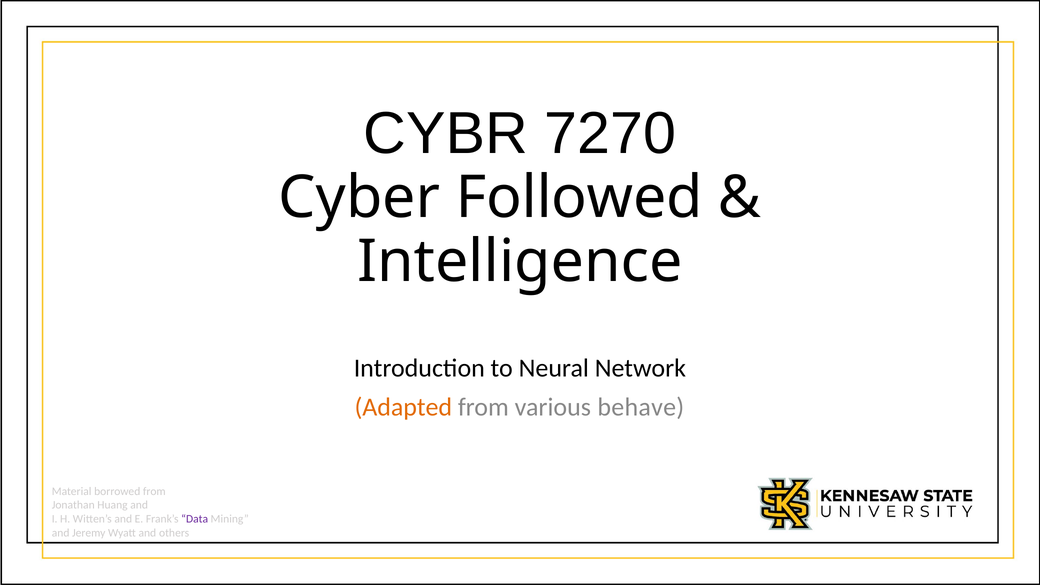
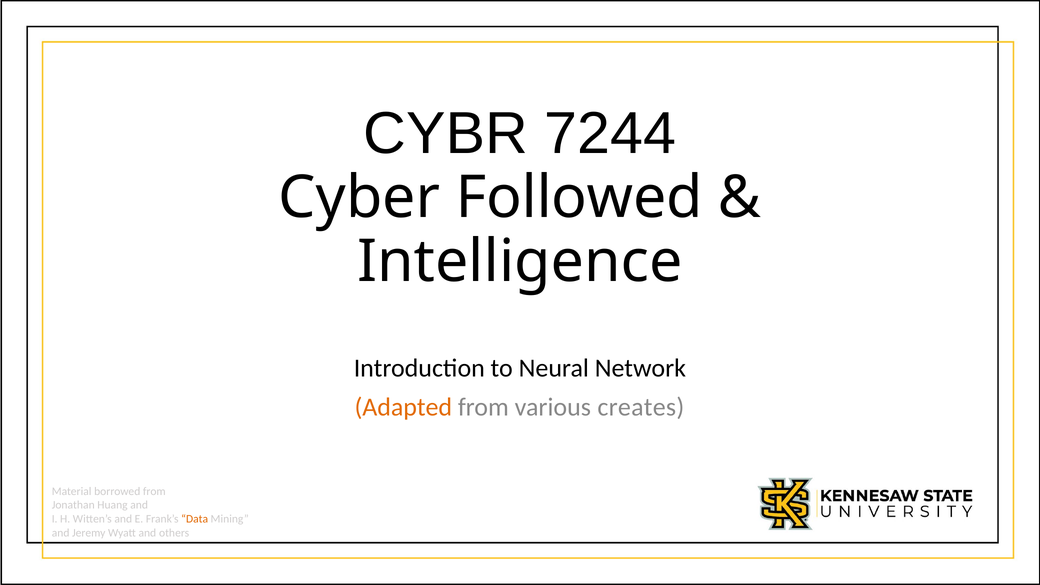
7270: 7270 -> 7244 (610, 134)
behave: behave -> creates (641, 407)
Data colour: purple -> orange (195, 519)
